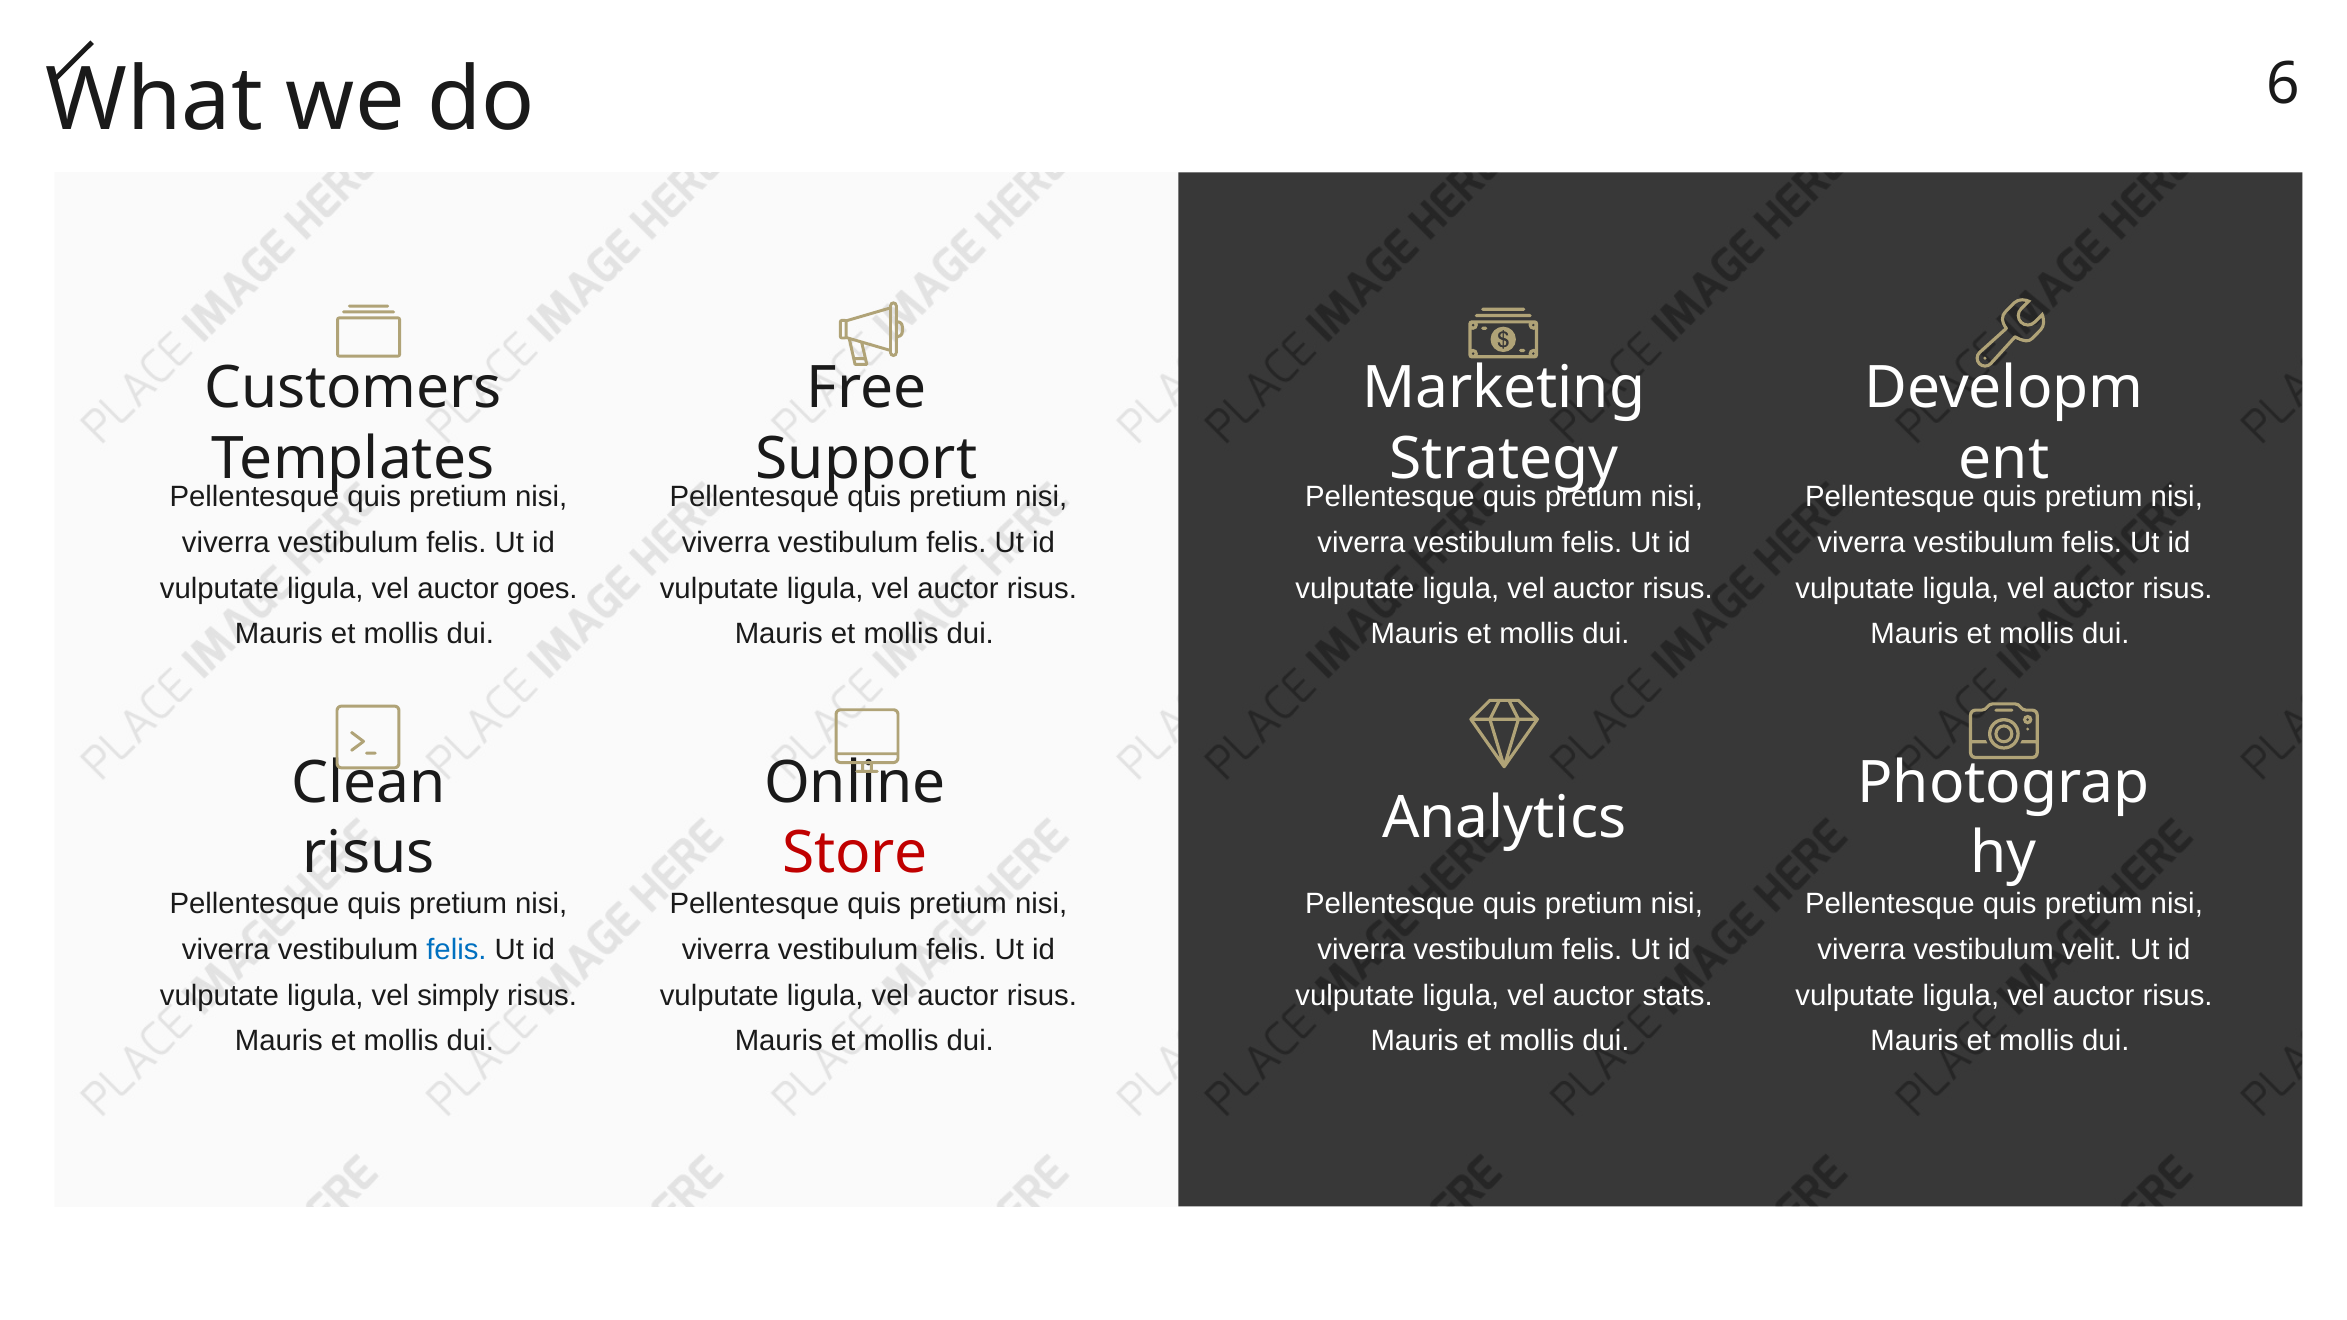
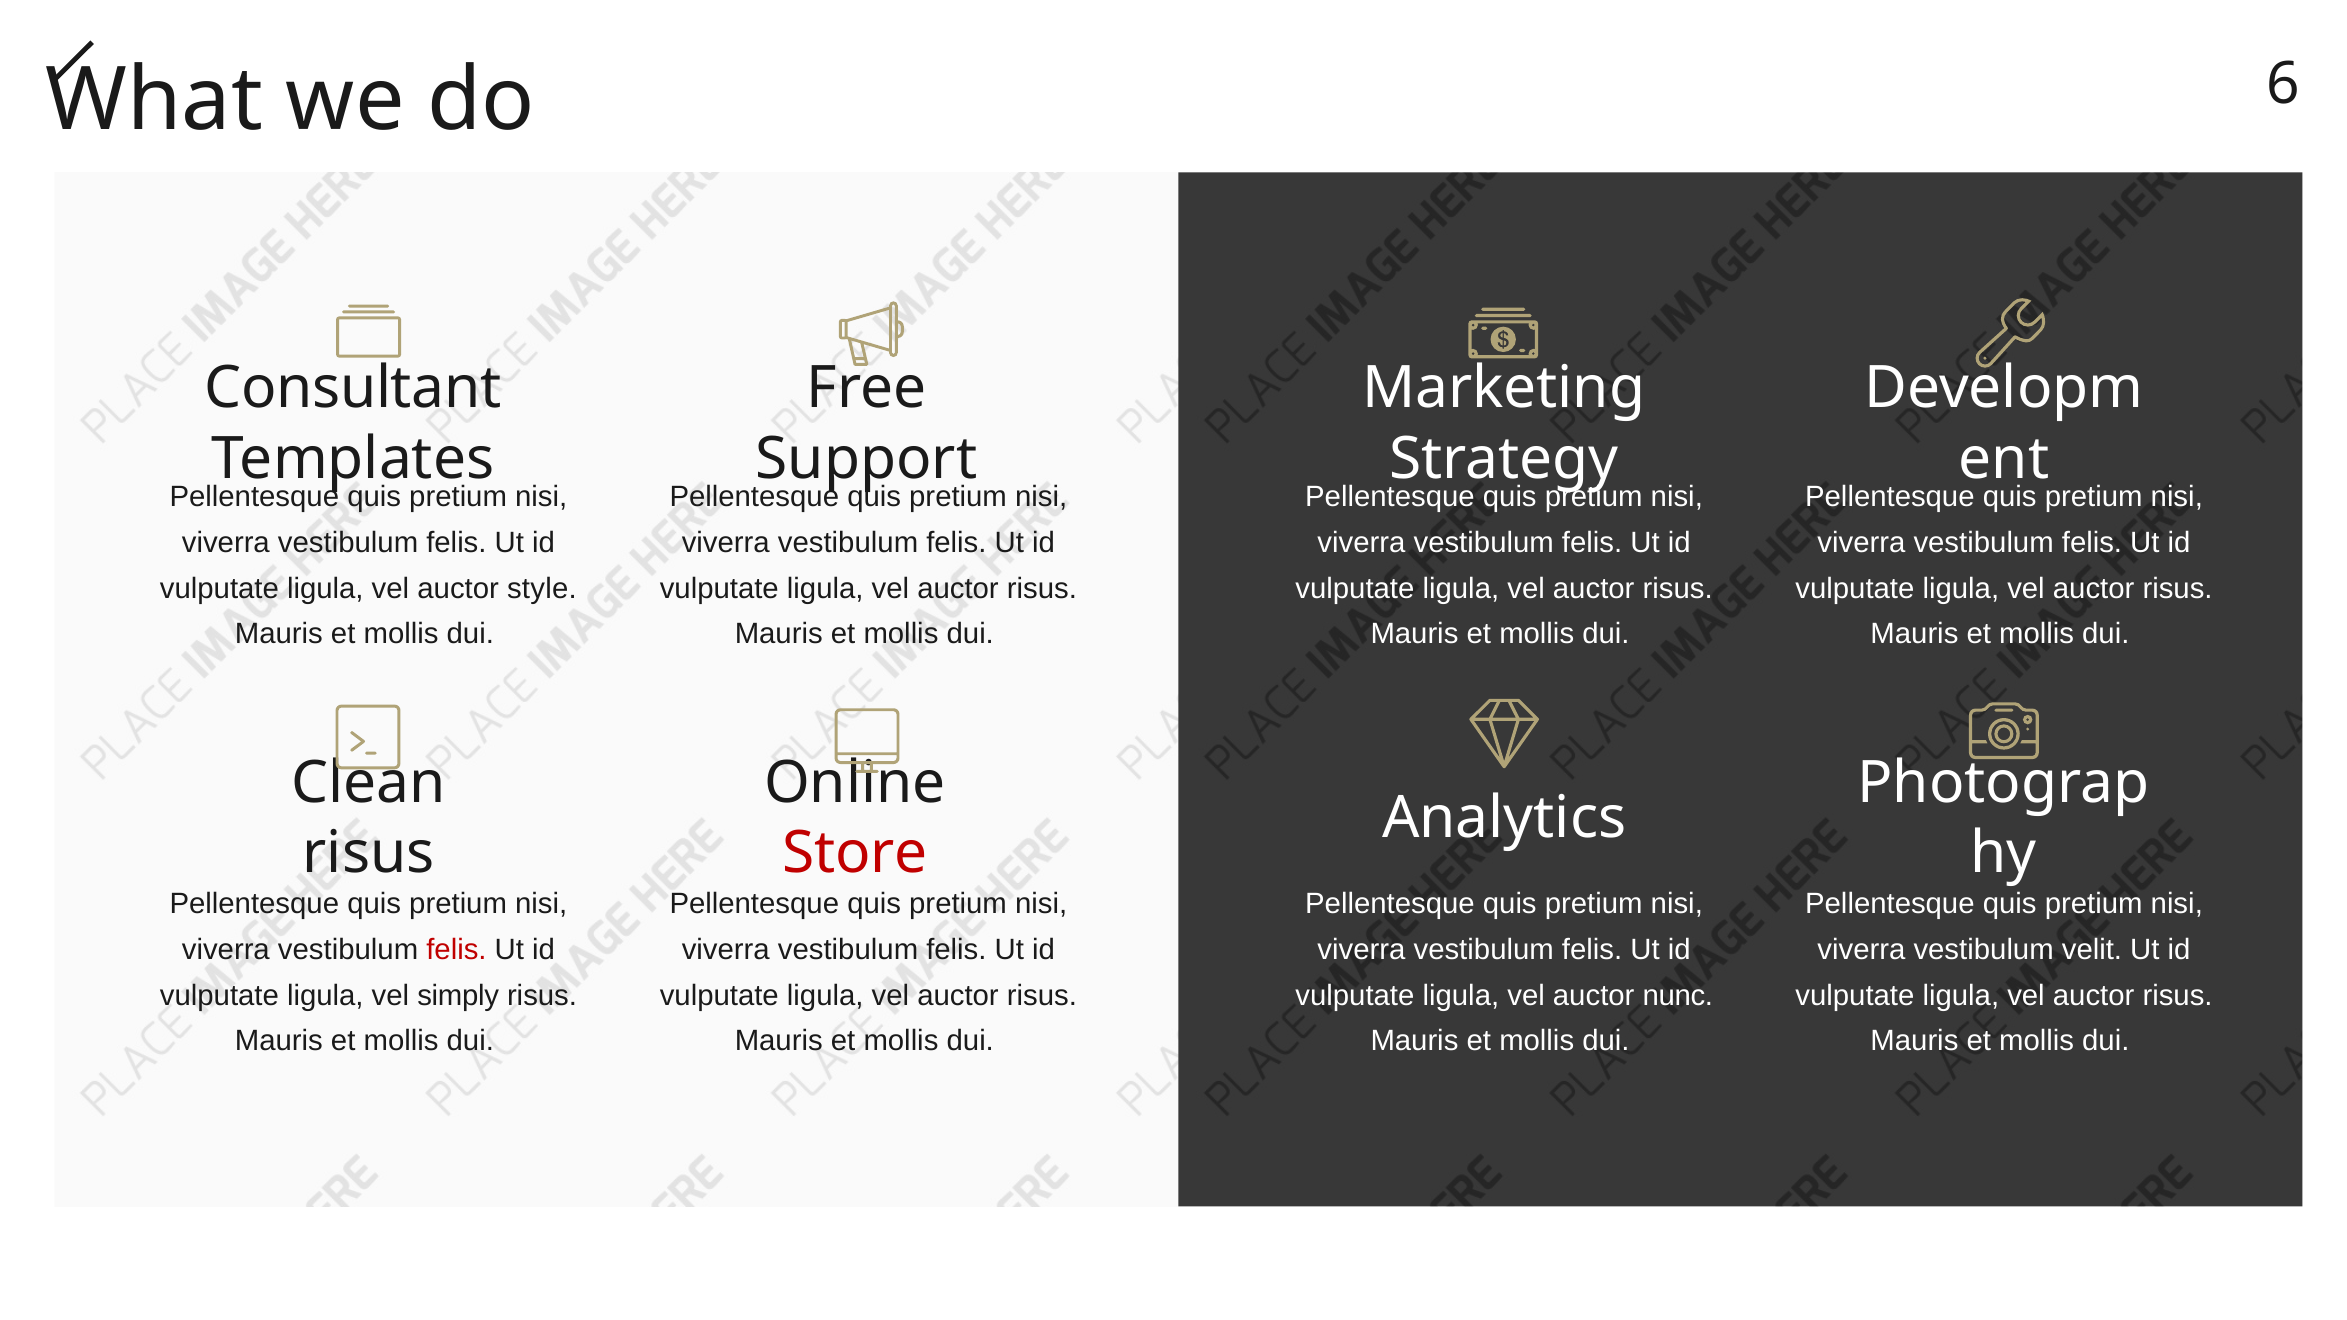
Customers: Customers -> Consultant (353, 389)
goes: goes -> style (542, 589)
felis colour: blue -> red (456, 950)
stats: stats -> nunc (1678, 996)
